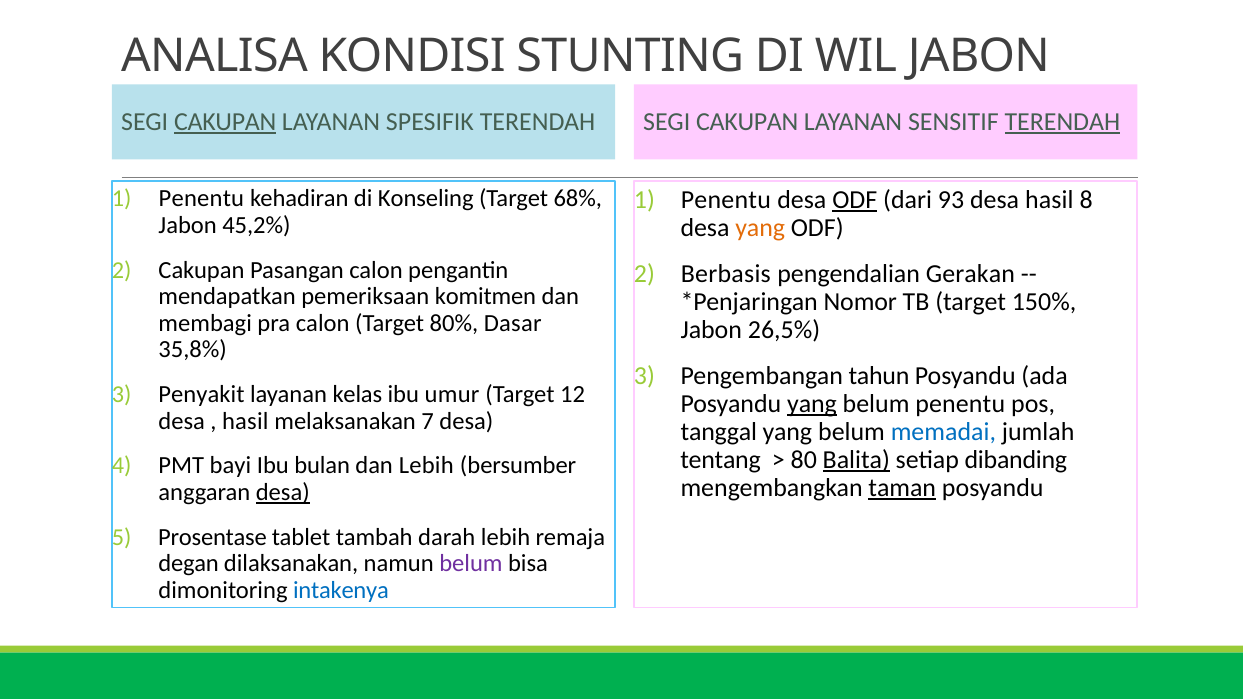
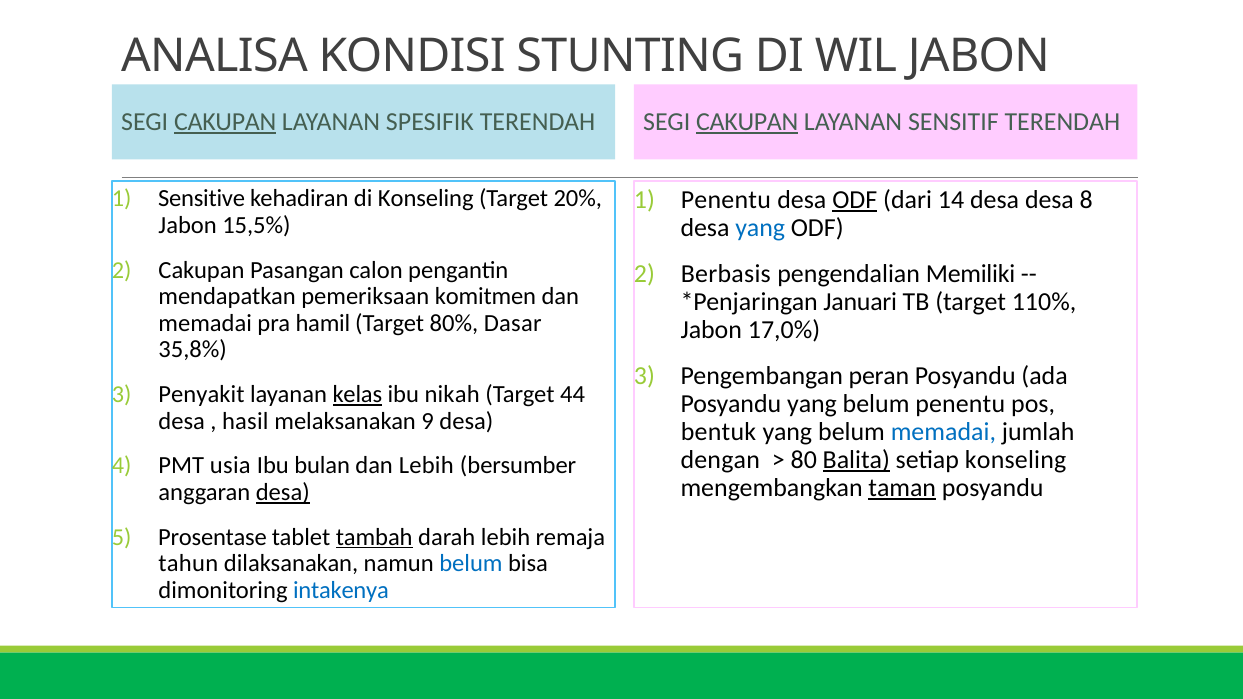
CAKUPAN underline: none -> present (747, 122)
TERENDAH underline: present -> none (1062, 122)
Penentu: Penentu -> Sensitive (202, 199)
68%: 68% -> 20% (578, 199)
93: 93 -> 14 (951, 200)
desa hasil: hasil -> desa (1049, 200)
45,2%: 45,2% -> 15,5% (256, 225)
yang colour: orange -> blue (760, 228)
Gerakan: Gerakan -> Memiliki (971, 274)
Nomor: Nomor -> Januari (860, 302)
150%: 150% -> 110% (1044, 302)
membagi: membagi -> memadai (205, 323)
pra calon: calon -> hamil (323, 323)
26,5%: 26,5% -> 17,0% (784, 330)
tahun: tahun -> peran (879, 376)
kelas underline: none -> present (357, 395)
umur: umur -> nikah (452, 395)
12: 12 -> 44 (573, 395)
yang underline: present -> none (812, 404)
7: 7 -> 9 (428, 421)
tanggal: tanggal -> bentuk (719, 432)
tentang: tentang -> dengan (720, 460)
setiap dibanding: dibanding -> konseling (1016, 460)
bayi: bayi -> usia (230, 466)
tambah underline: none -> present (374, 537)
degan: degan -> tahun (188, 564)
belum colour: purple -> blue (471, 564)
